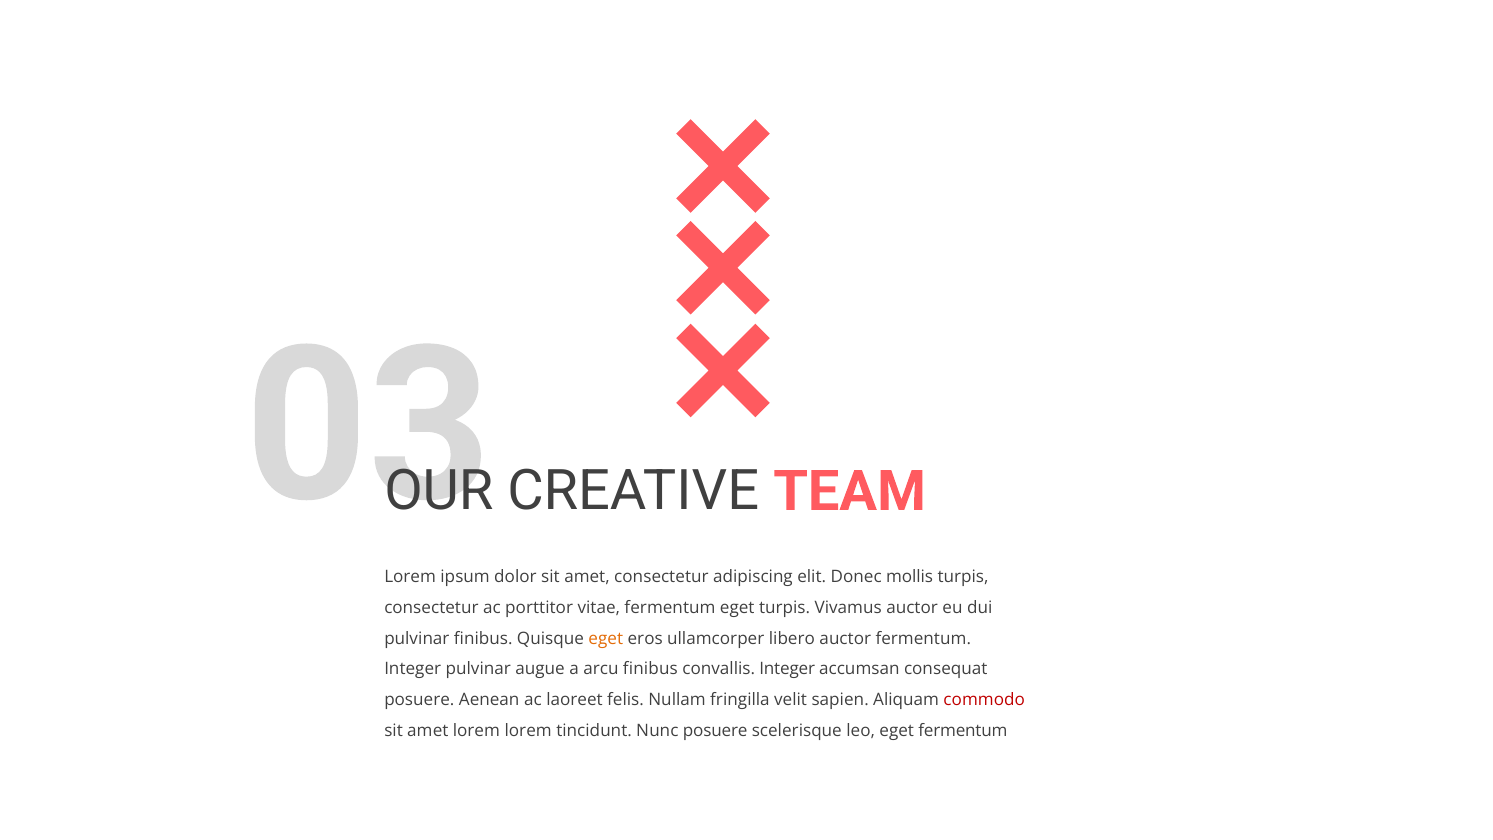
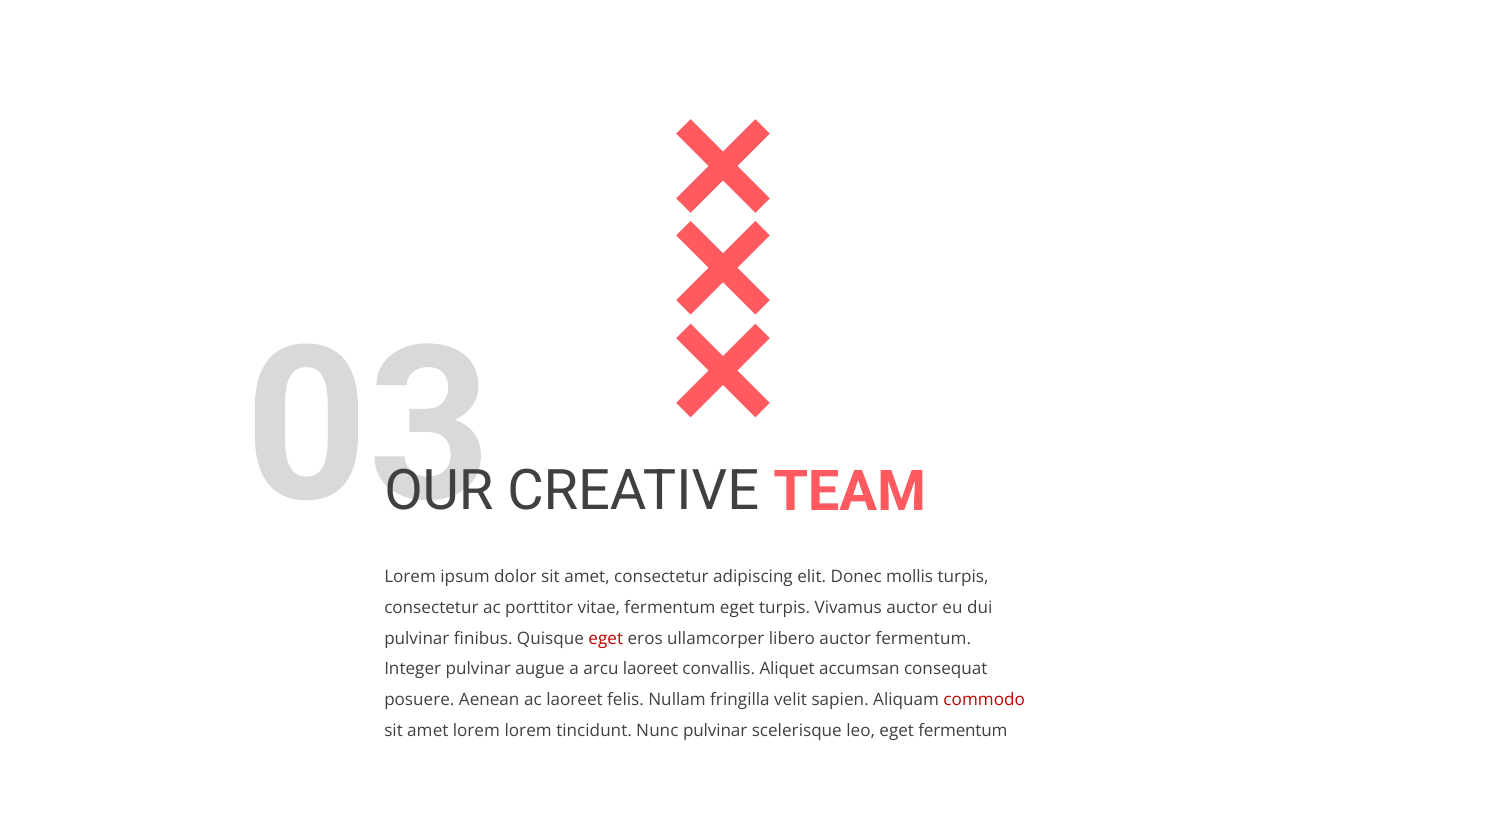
eget colour: orange -> red (606, 638)
arcu finibus: finibus -> laoreet (651, 669)
convallis Integer: Integer -> Aliquet (787, 669)
Nunc posuere: posuere -> pulvinar (715, 731)
